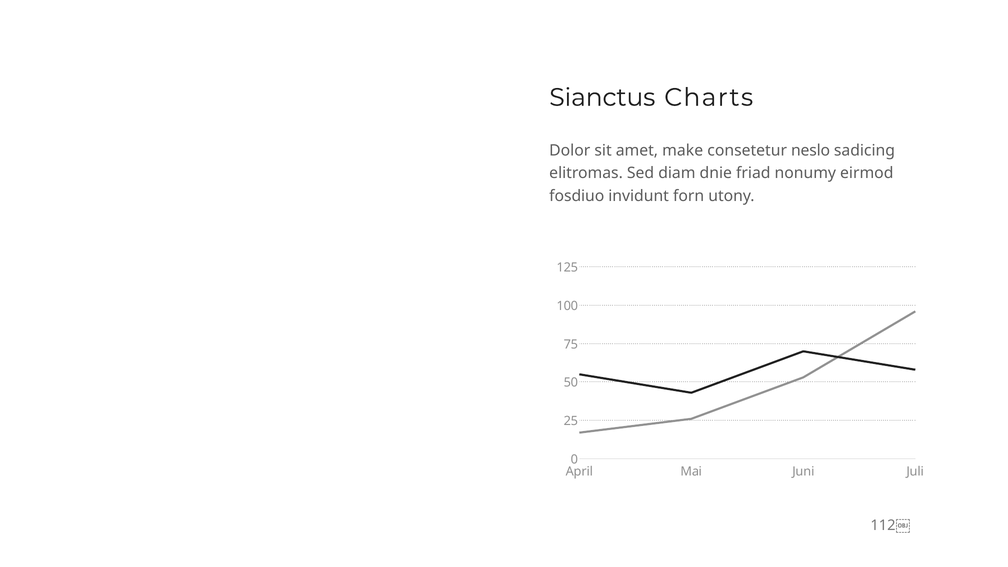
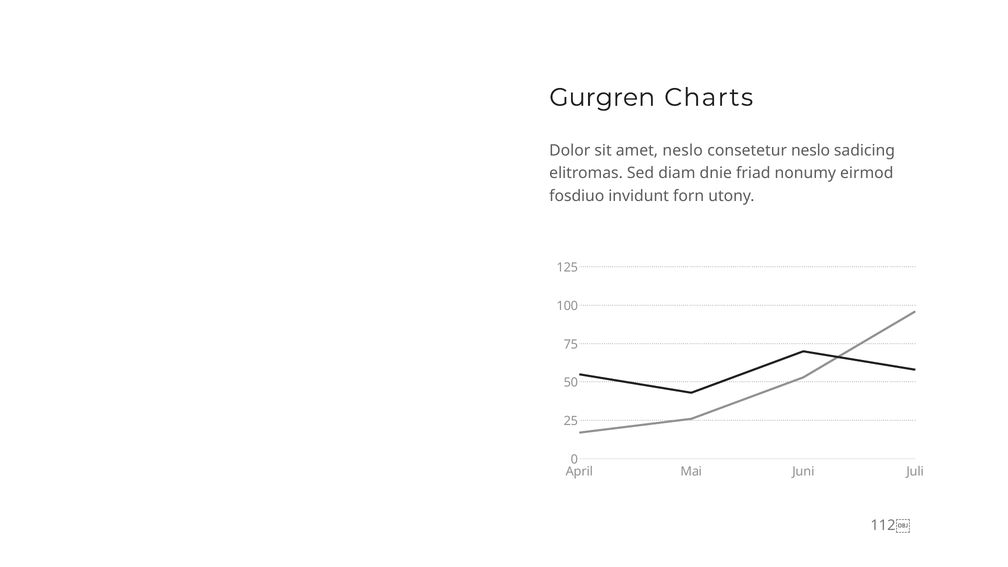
Sianctus: Sianctus -> Gurgren (602, 97)
amet make: make -> neslo (683, 151)
